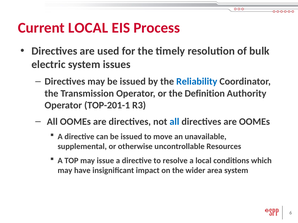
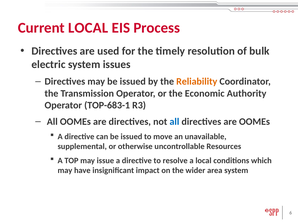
Reliability colour: blue -> orange (197, 82)
Definition: Definition -> Economic (205, 94)
TOP-201-1: TOP-201-1 -> TOP-683-1 (107, 106)
